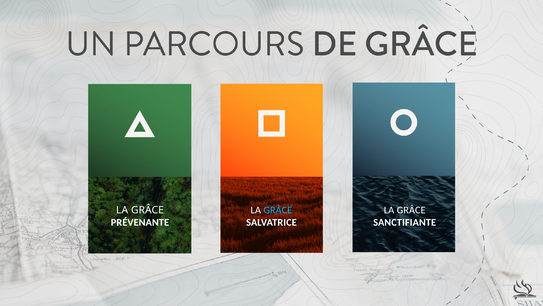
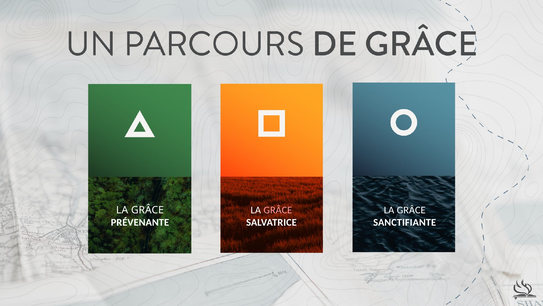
GRÂCE colour: light blue -> pink (278, 210)
